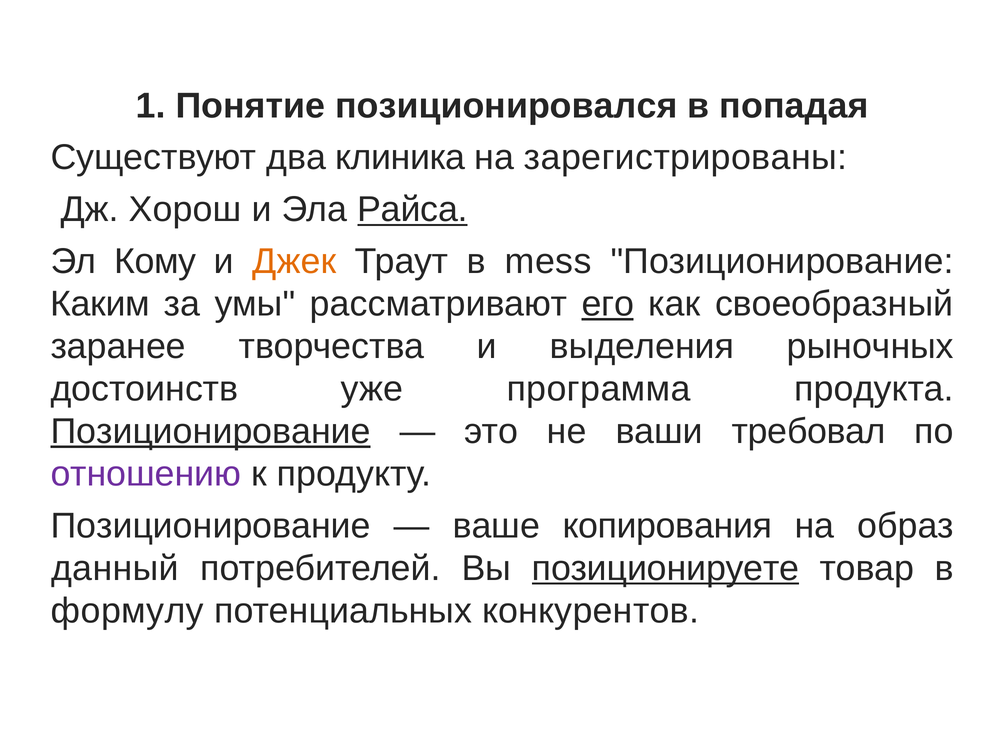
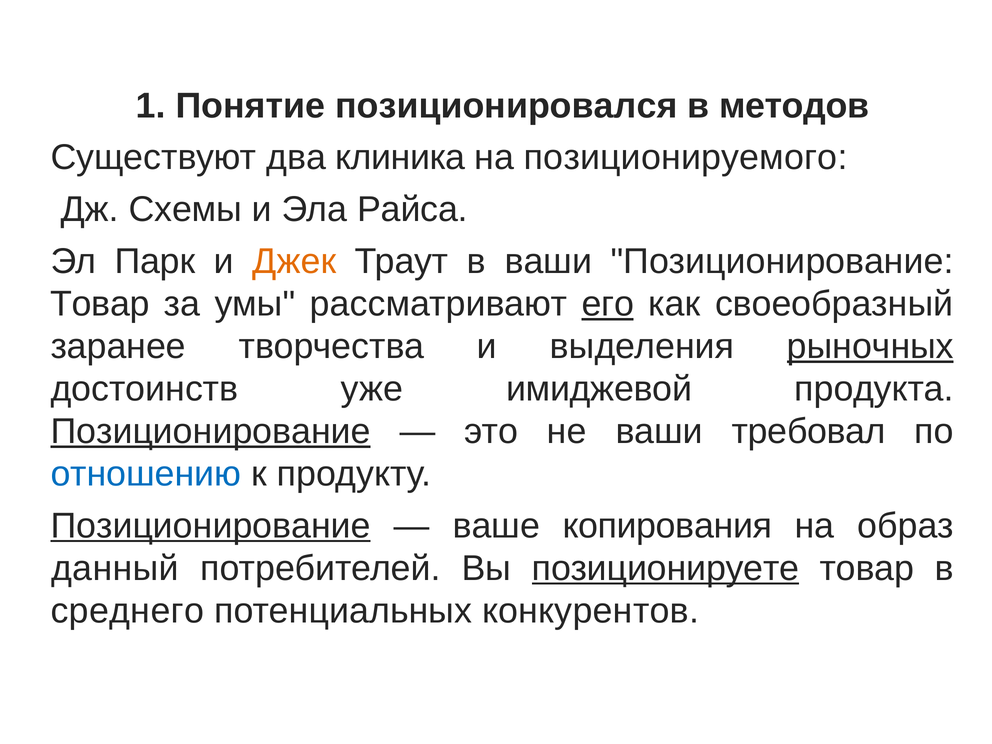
попадая: попадая -> методов (794, 106)
зарегистрированы: зарегистрированы -> позиционируемого (686, 158)
Хорош: Хорош -> Схемы (185, 209)
Райса underline: present -> none (413, 209)
Кому: Кому -> Парк (155, 261)
в mess: mess -> ваши (548, 261)
Каким: Каким -> Товар (100, 304)
рыночных underline: none -> present (870, 346)
программа: программа -> имиджевой (599, 389)
отношению colour: purple -> blue (146, 474)
Позиционирование underline: none -> present (211, 526)
формулу: формулу -> среднего (127, 611)
